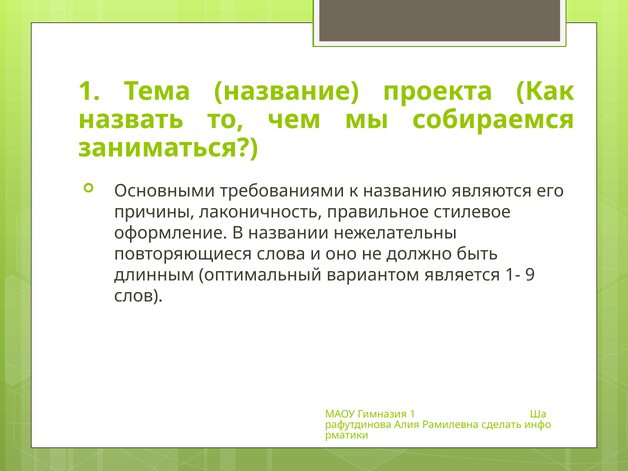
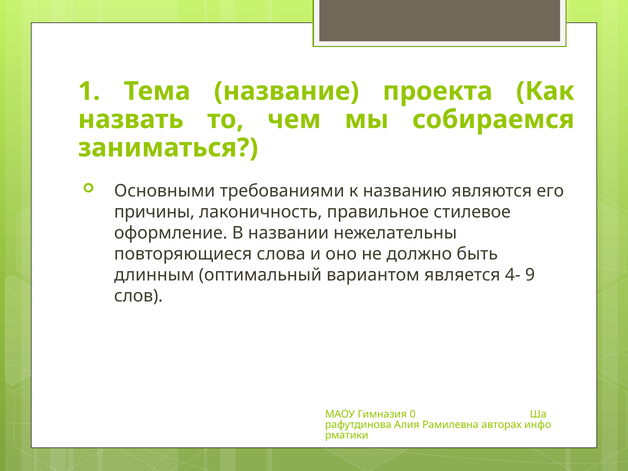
1-: 1- -> 4- (513, 275)
Гимназия 1: 1 -> 0 (413, 414)
сделать: сделать -> авторах (502, 425)
